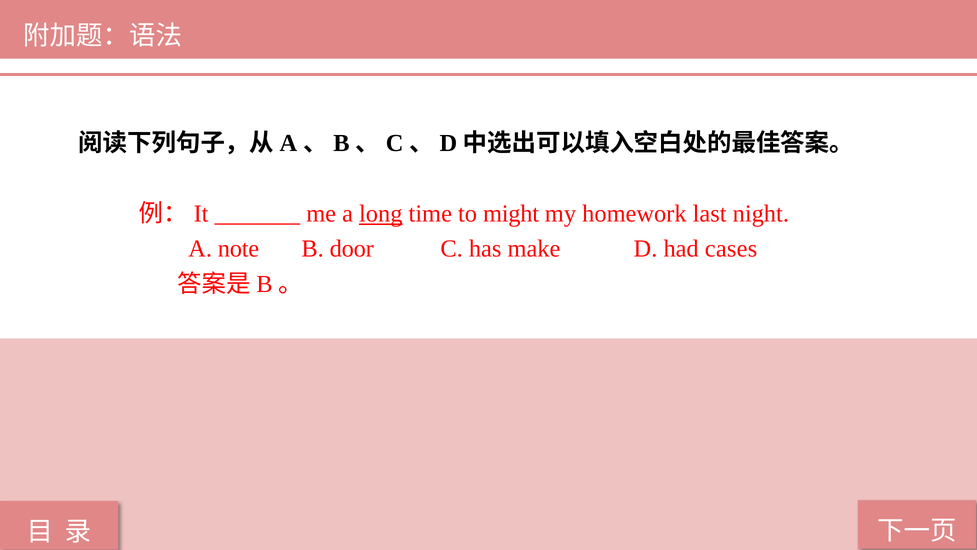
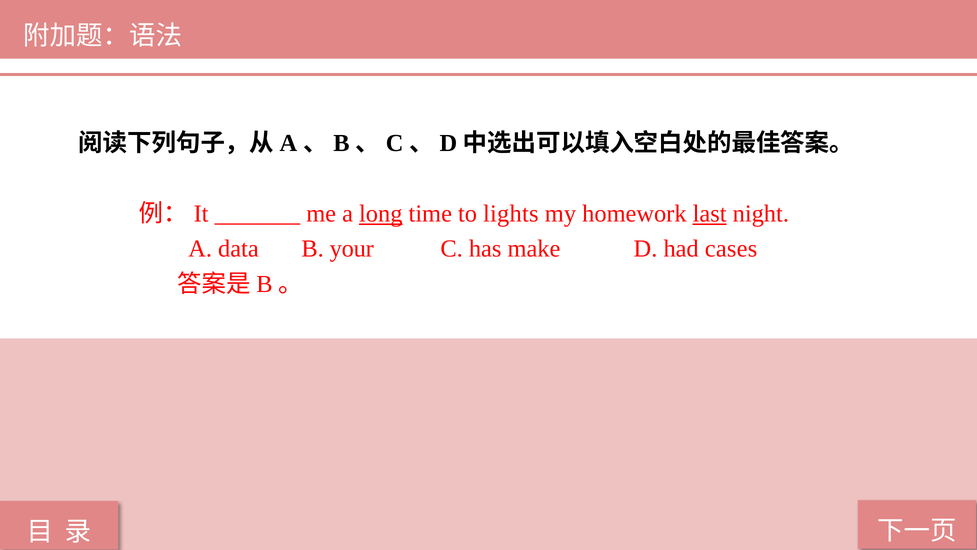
might: might -> lights (511, 213)
last underline: none -> present (710, 213)
note: note -> data (238, 249)
door: door -> your (352, 249)
